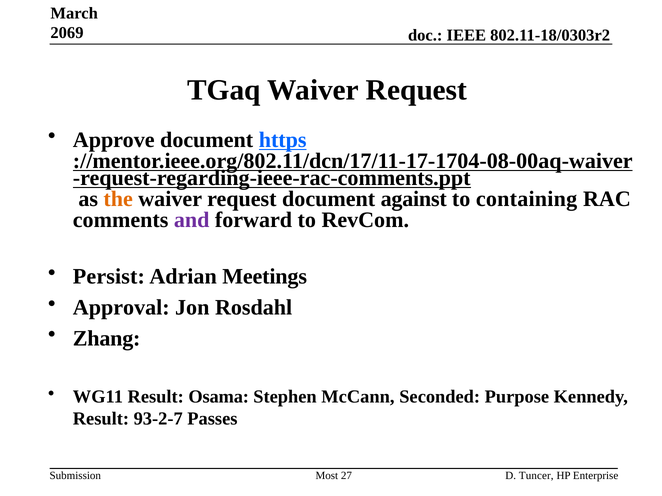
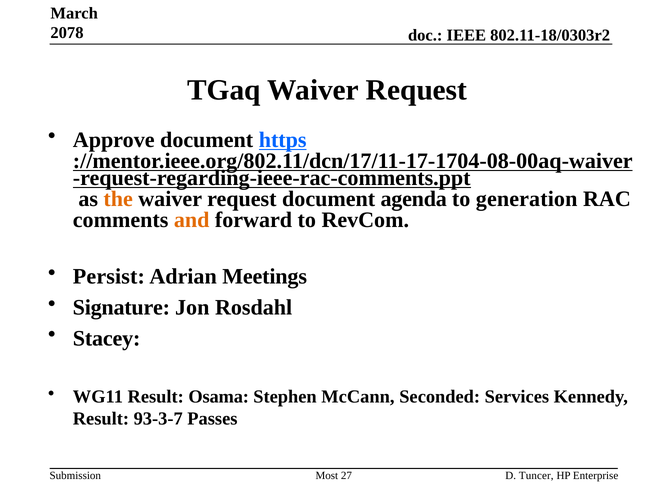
2069: 2069 -> 2078 (67, 33)
against: against -> agenda (414, 199)
containing: containing -> generation (527, 199)
and colour: purple -> orange (192, 220)
Approval: Approval -> Signature (121, 308)
Zhang: Zhang -> Stacey (107, 339)
Purpose: Purpose -> Services (517, 397)
93-2-7: 93-2-7 -> 93-3-7 (158, 419)
